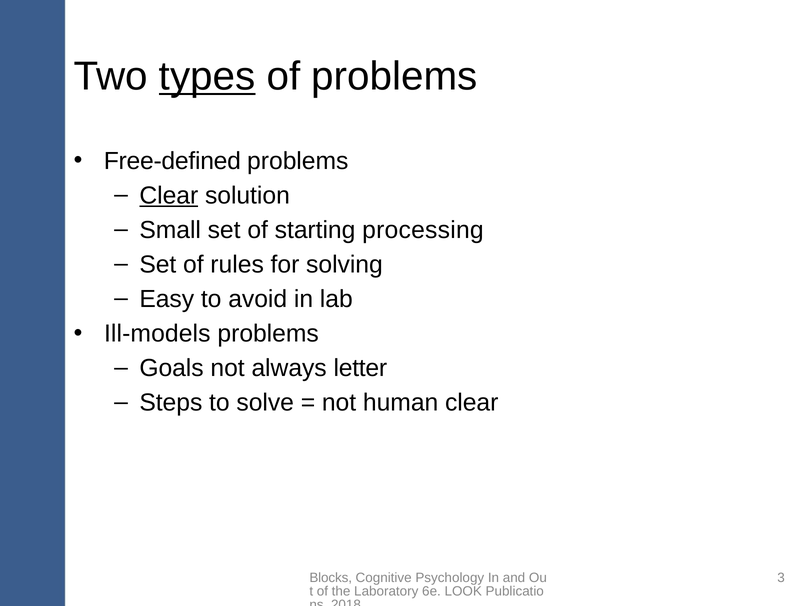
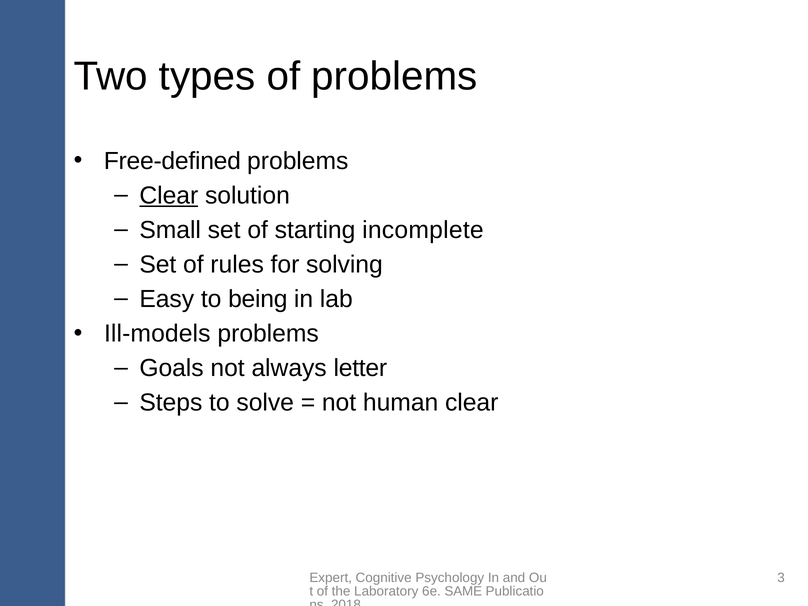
types underline: present -> none (207, 77)
processing: processing -> incomplete (423, 230)
avoid: avoid -> being (258, 299)
Blocks: Blocks -> Expert (331, 578)
LOOK: LOOK -> SAME (463, 591)
